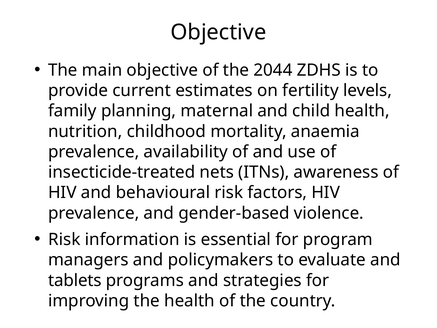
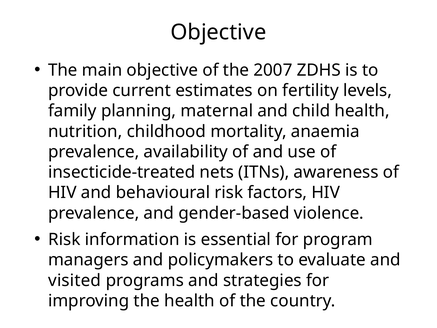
2044: 2044 -> 2007 (273, 70)
tablets: tablets -> visited (75, 280)
